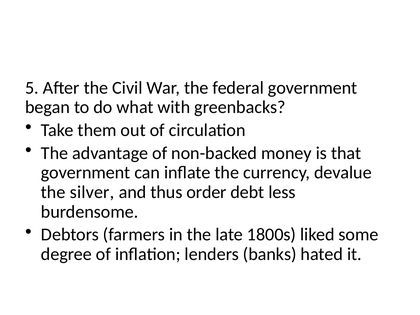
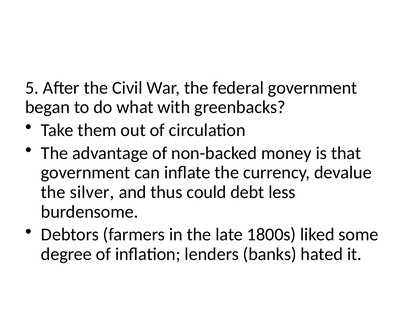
order: order -> could (207, 192)
